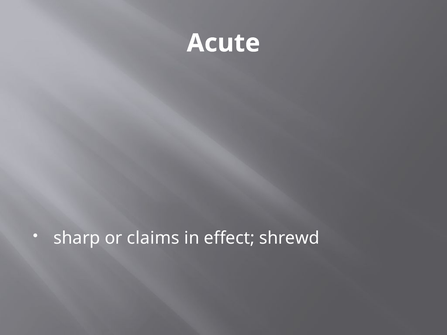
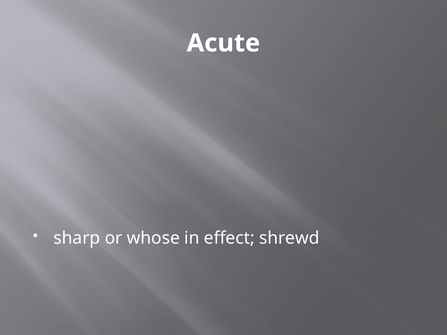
claims: claims -> whose (153, 238)
